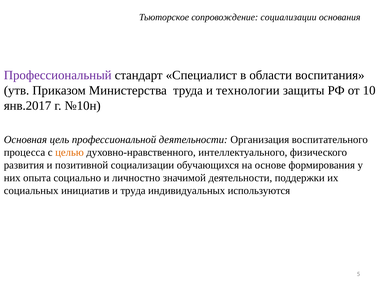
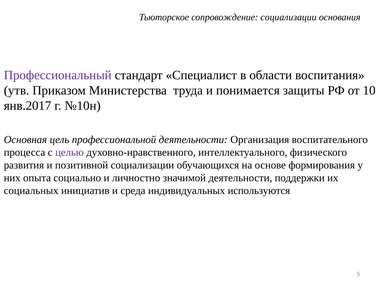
технологии: технологии -> понимается (248, 91)
целью colour: orange -> purple (69, 153)
и труда: труда -> среда (133, 191)
